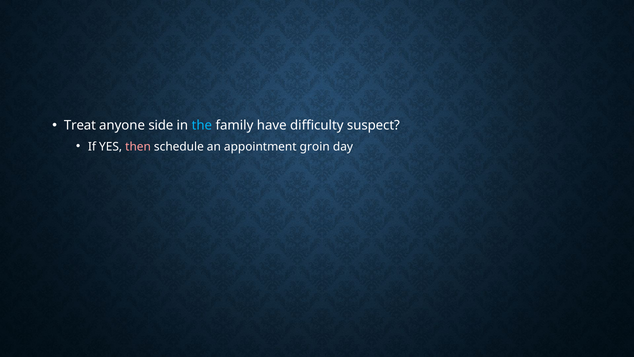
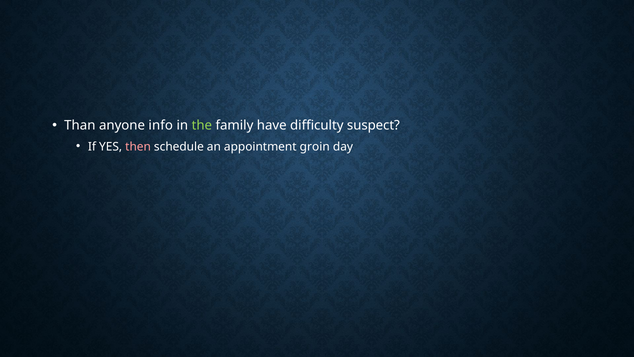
Treat: Treat -> Than (80, 125)
side: side -> info (161, 125)
the colour: light blue -> light green (202, 125)
